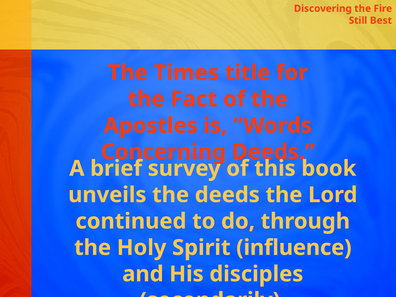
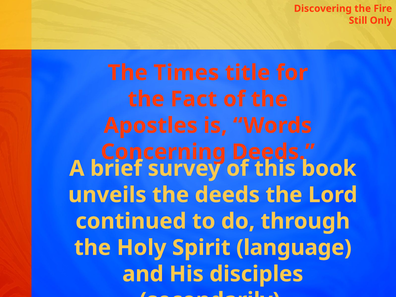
Best: Best -> Only (381, 20)
influence: influence -> language (294, 248)
